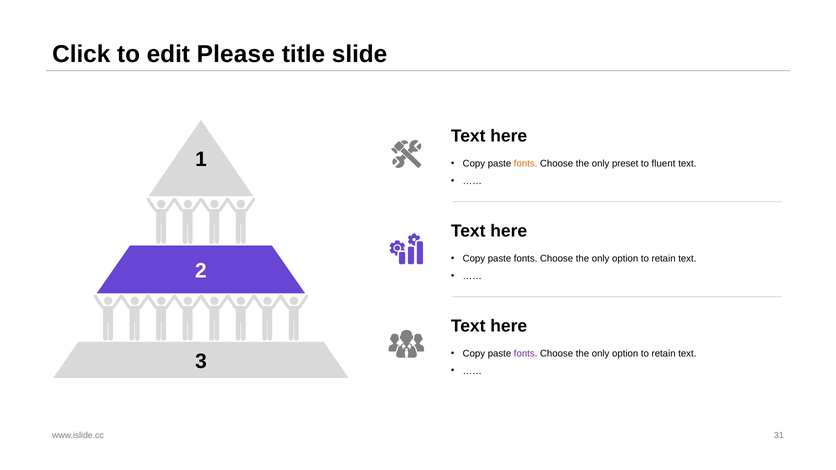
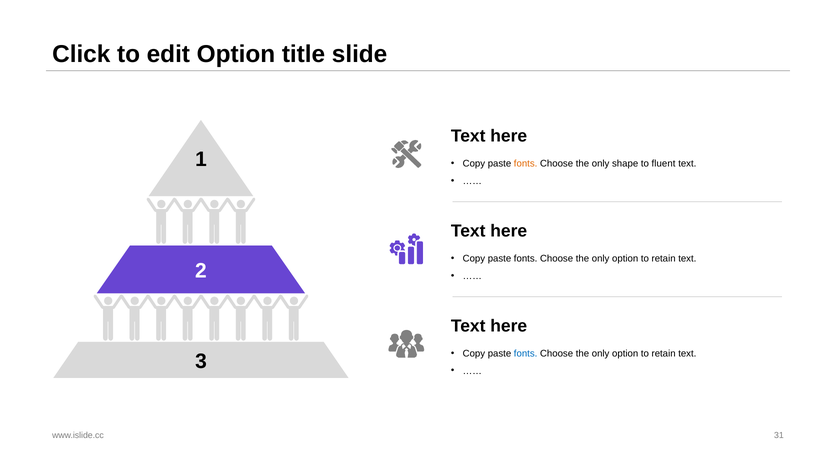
edit Please: Please -> Option (236, 54)
preset: preset -> shape (625, 164)
fonts colour: purple -> blue (526, 354)
